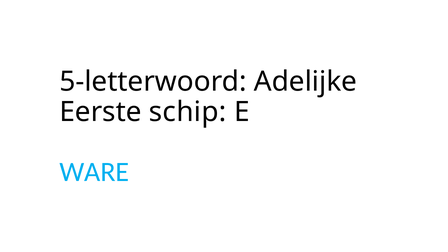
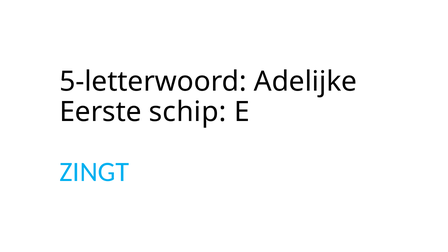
WARE: WARE -> ZINGT (94, 172)
